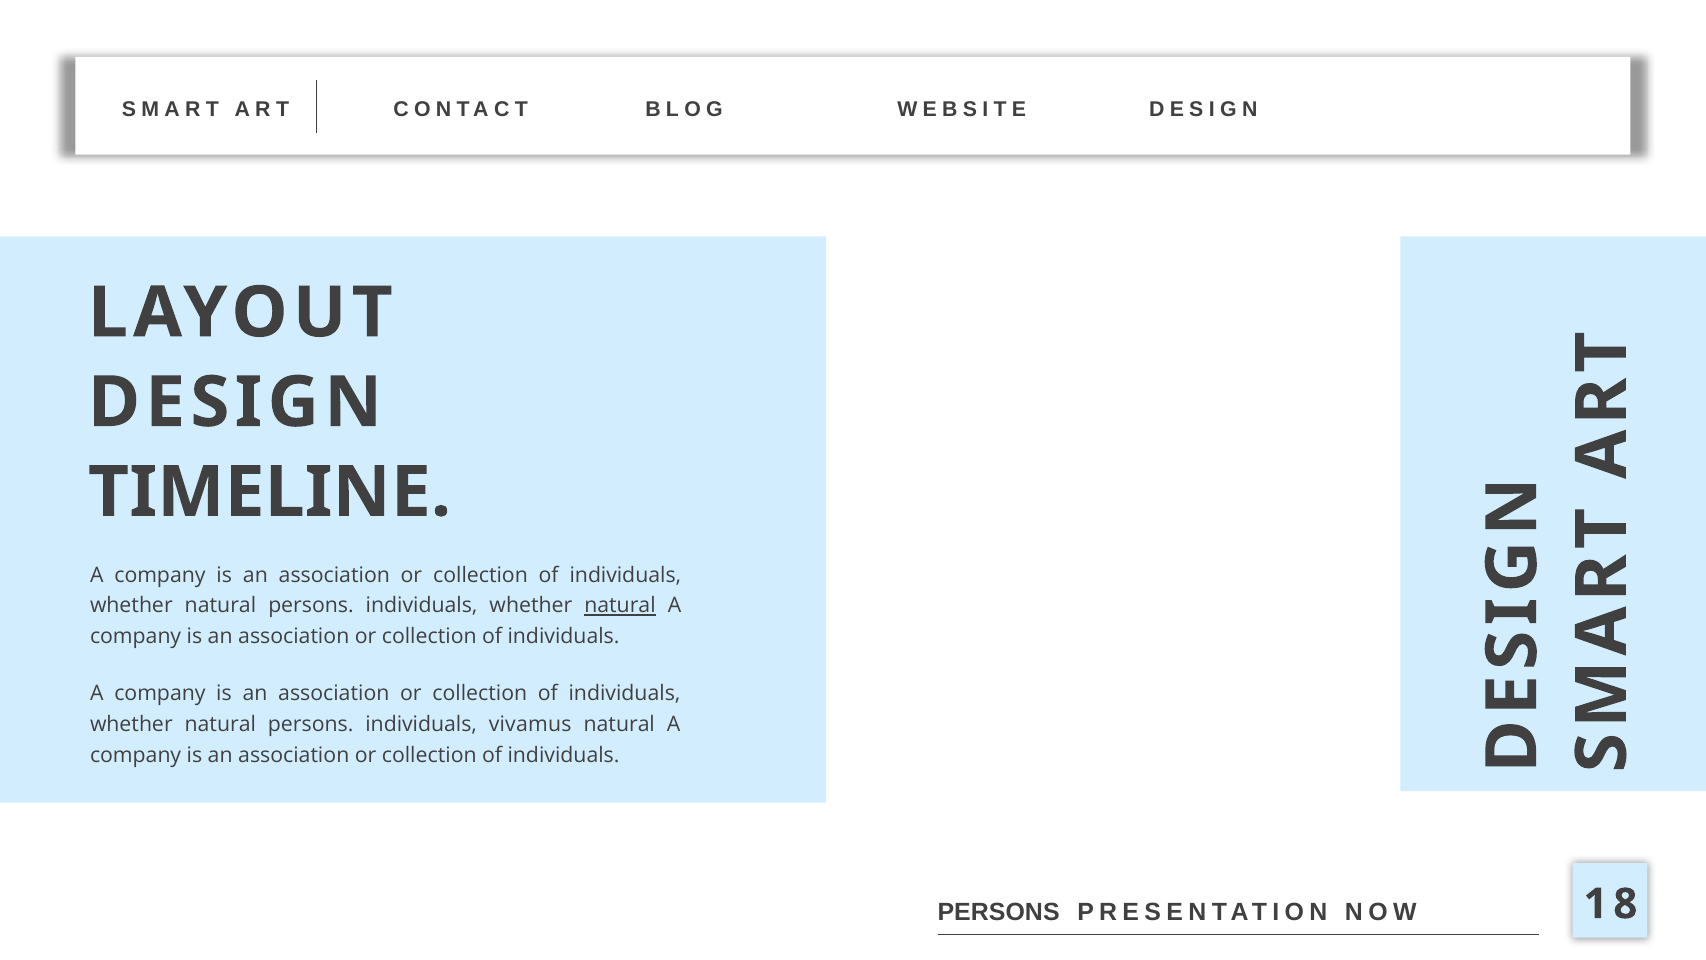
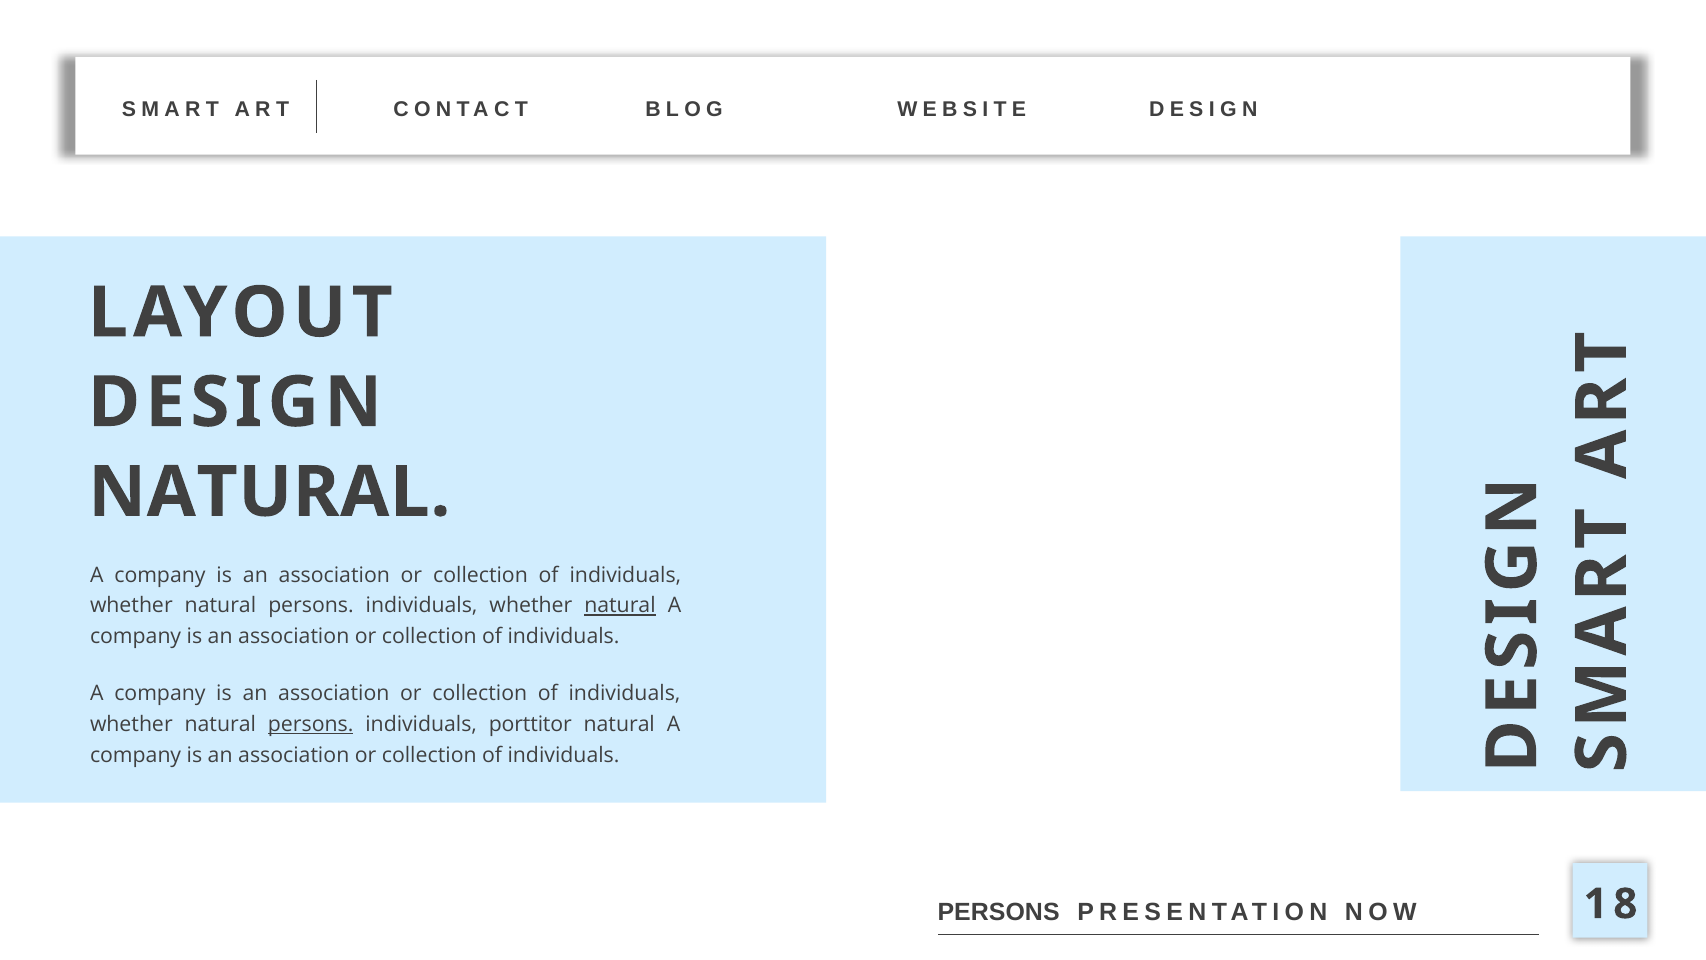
TIMELINE: TIMELINE -> NATURAL (269, 492)
persons underline: none -> present (311, 724)
vivamus: vivamus -> porttitor (530, 724)
